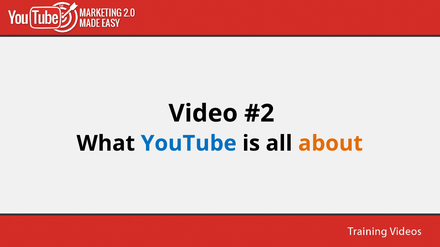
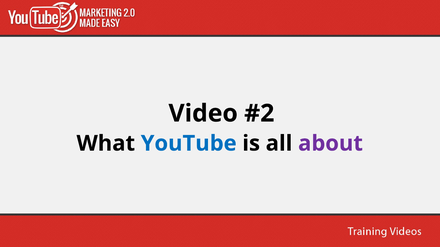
about colour: orange -> purple (330, 144)
